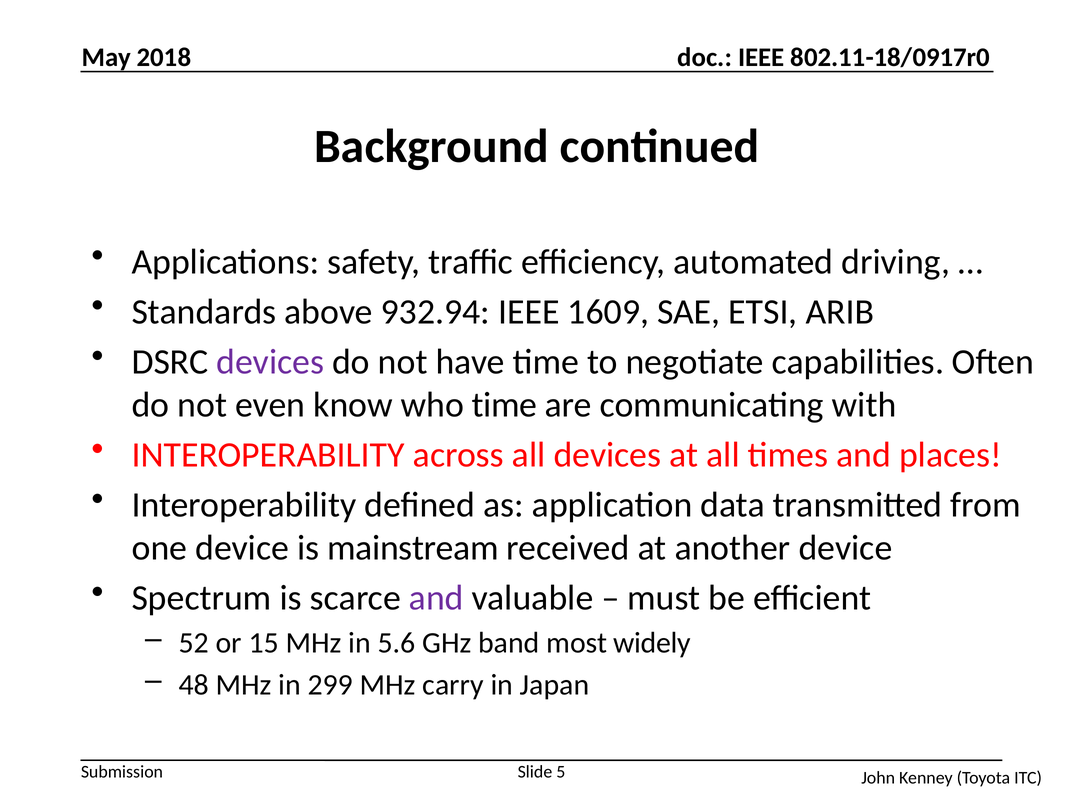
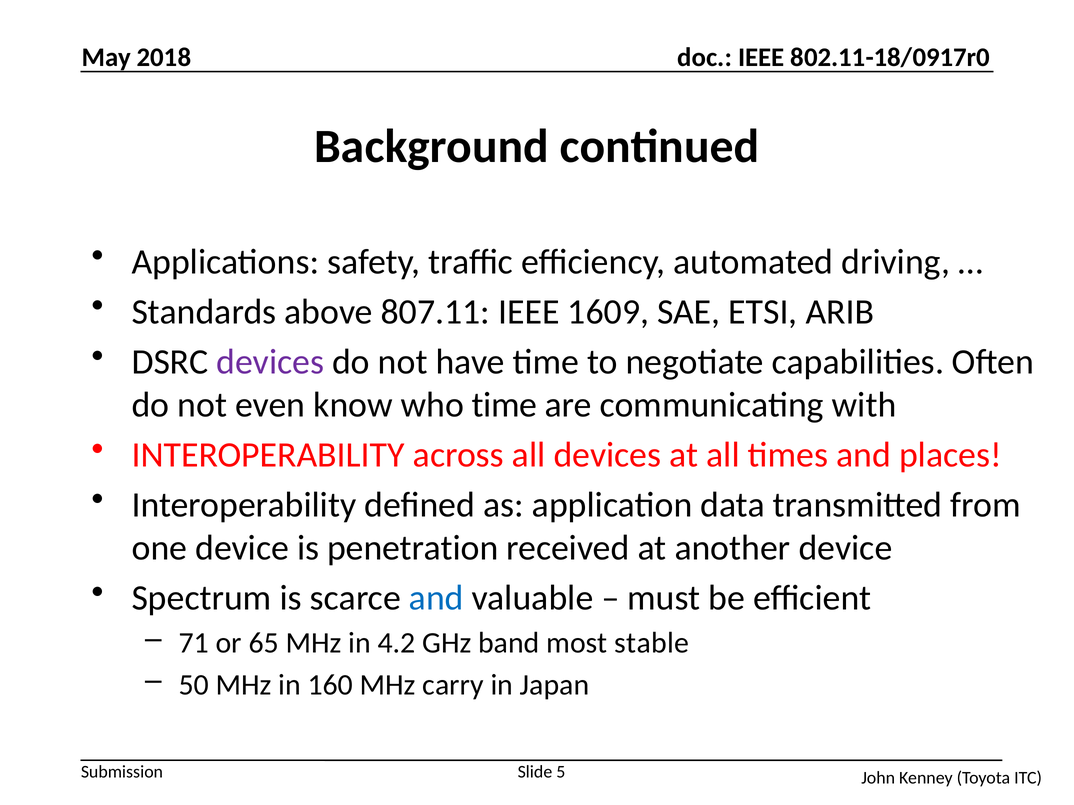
932.94: 932.94 -> 807.11 (435, 312)
mainstream: mainstream -> penetration (413, 548)
and colour: purple -> blue (436, 599)
52: 52 -> 71 (194, 643)
15: 15 -> 65 (264, 643)
5.6: 5.6 -> 4.2 (396, 643)
widely: widely -> stable (652, 643)
48: 48 -> 50 (194, 685)
299: 299 -> 160 (330, 685)
